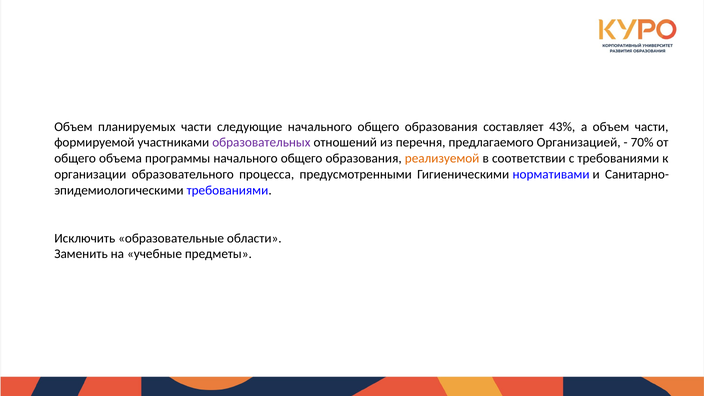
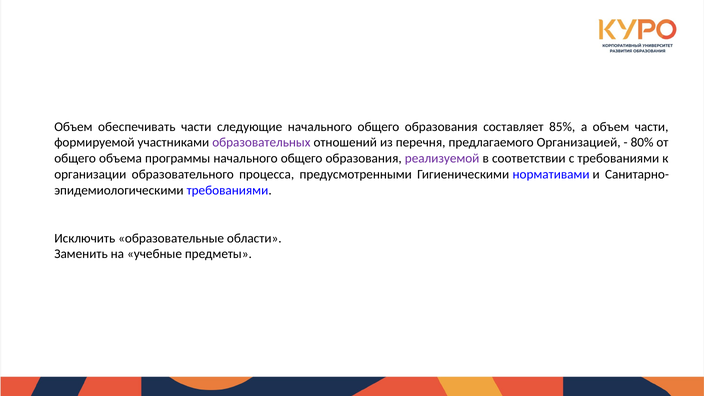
планируемых: планируемых -> обеспечивать (137, 127)
43%: 43% -> 85% (562, 127)
70%: 70% -> 80% (642, 143)
реализуемой colour: orange -> purple (442, 158)
